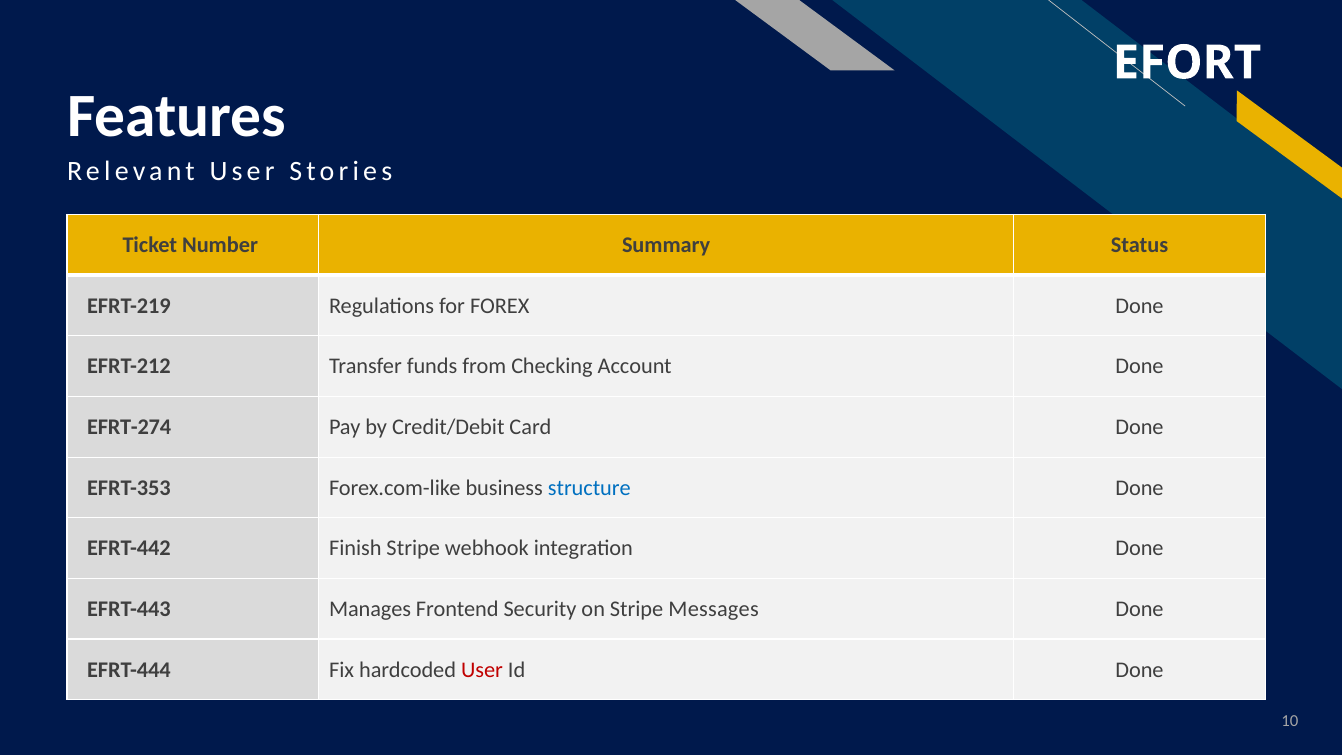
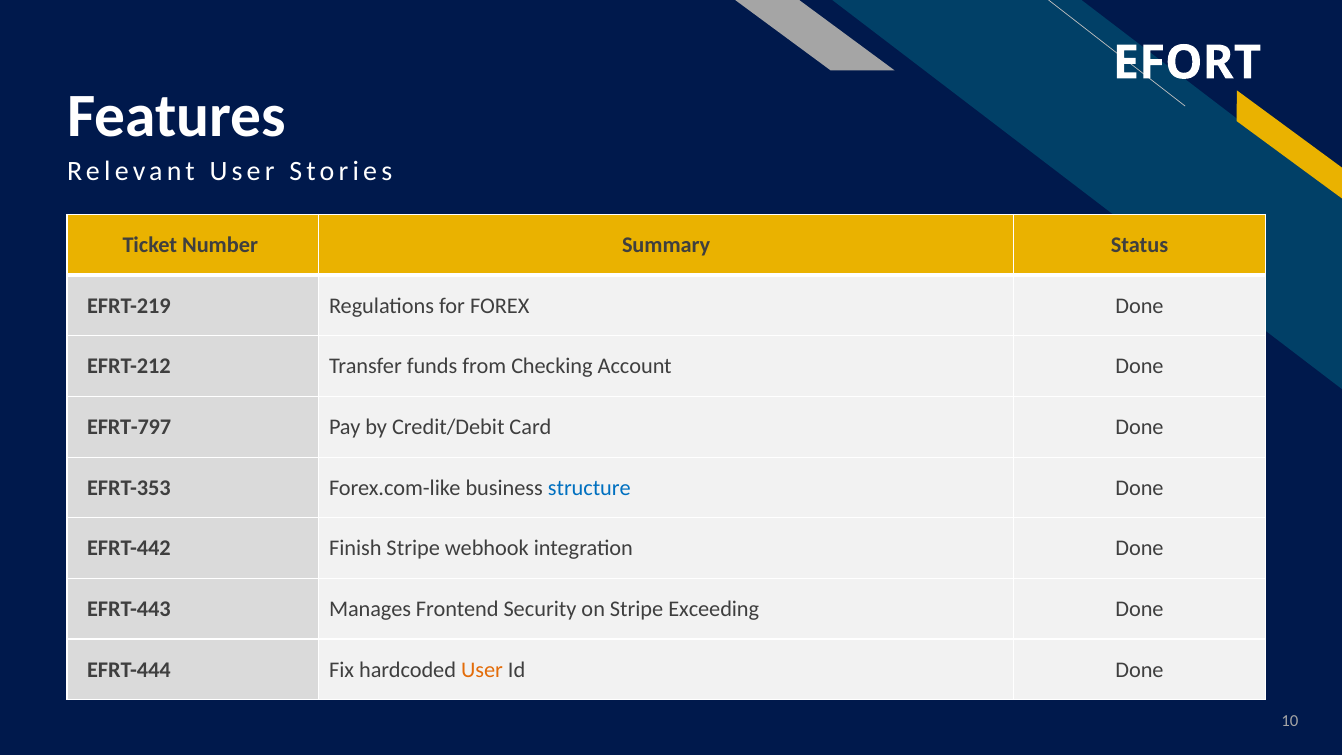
EFRT-274: EFRT-274 -> EFRT-797 (129, 427)
Messages: Messages -> Exceeding (714, 609)
User colour: red -> orange (482, 670)
